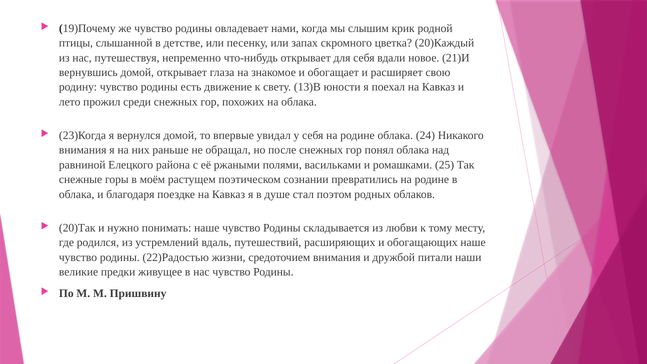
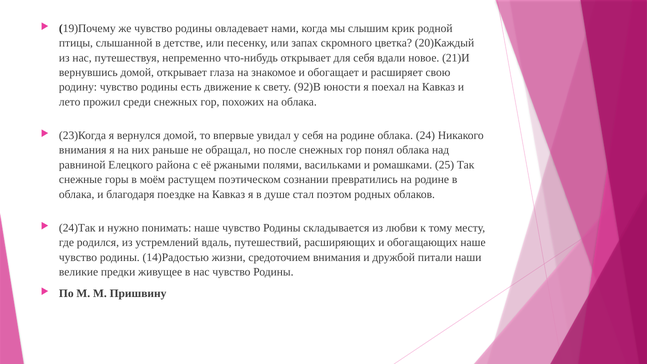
13)В: 13)В -> 92)В (307, 87)
20)Так: 20)Так -> 24)Так (77, 228)
22)Радостью: 22)Радостью -> 14)Радостью (176, 257)
